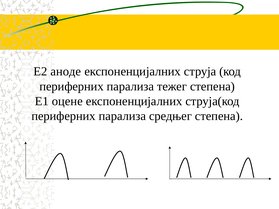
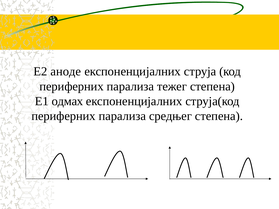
оцене: оцене -> одмах (67, 101)
